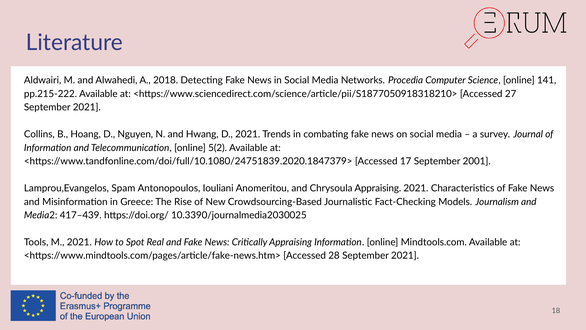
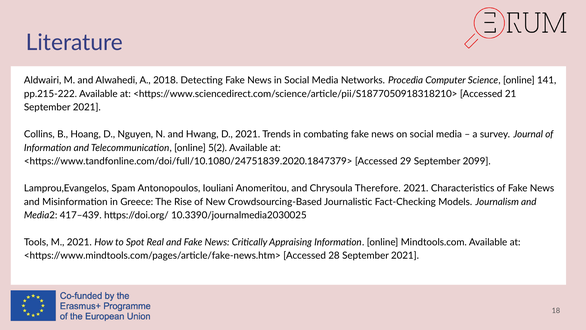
27: 27 -> 21 (511, 94)
17: 17 -> 29 (406, 161)
2001: 2001 -> 2099 (477, 161)
Chrysoula Appraising: Appraising -> Therefore (378, 188)
